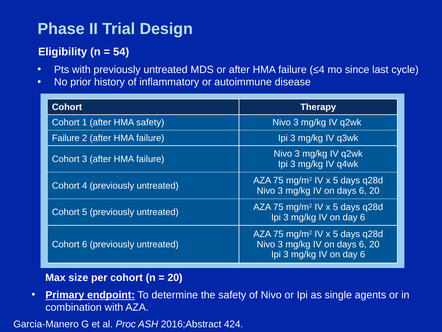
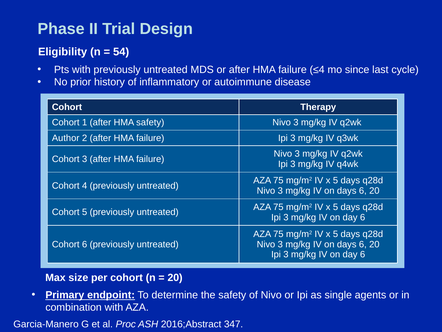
Failure: Failure -> Author (66, 138)
424: 424 -> 347 (234, 324)
